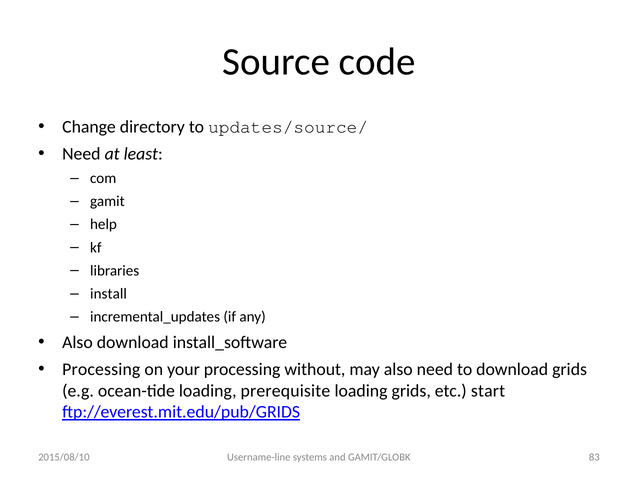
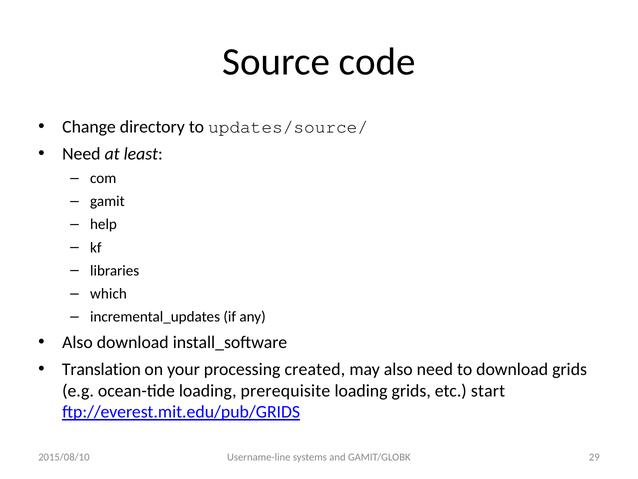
install: install -> which (108, 293)
Processing: Processing -> Translation (101, 369)
without: without -> created (315, 369)
83: 83 -> 29 (594, 457)
